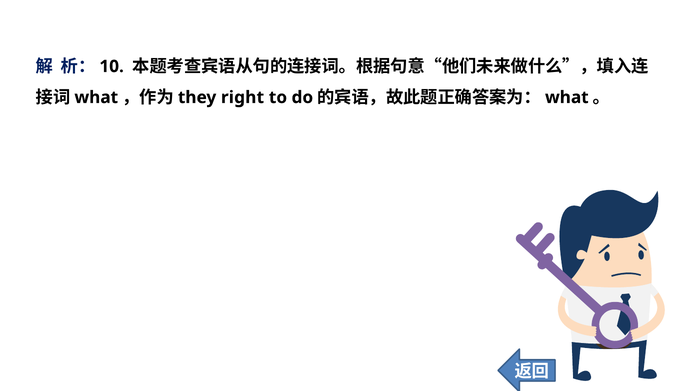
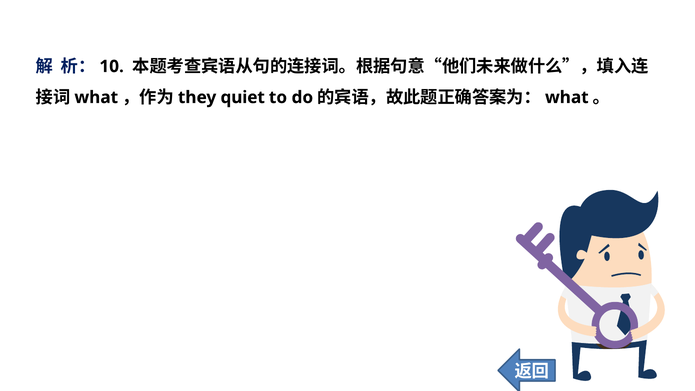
right: right -> quiet (243, 97)
